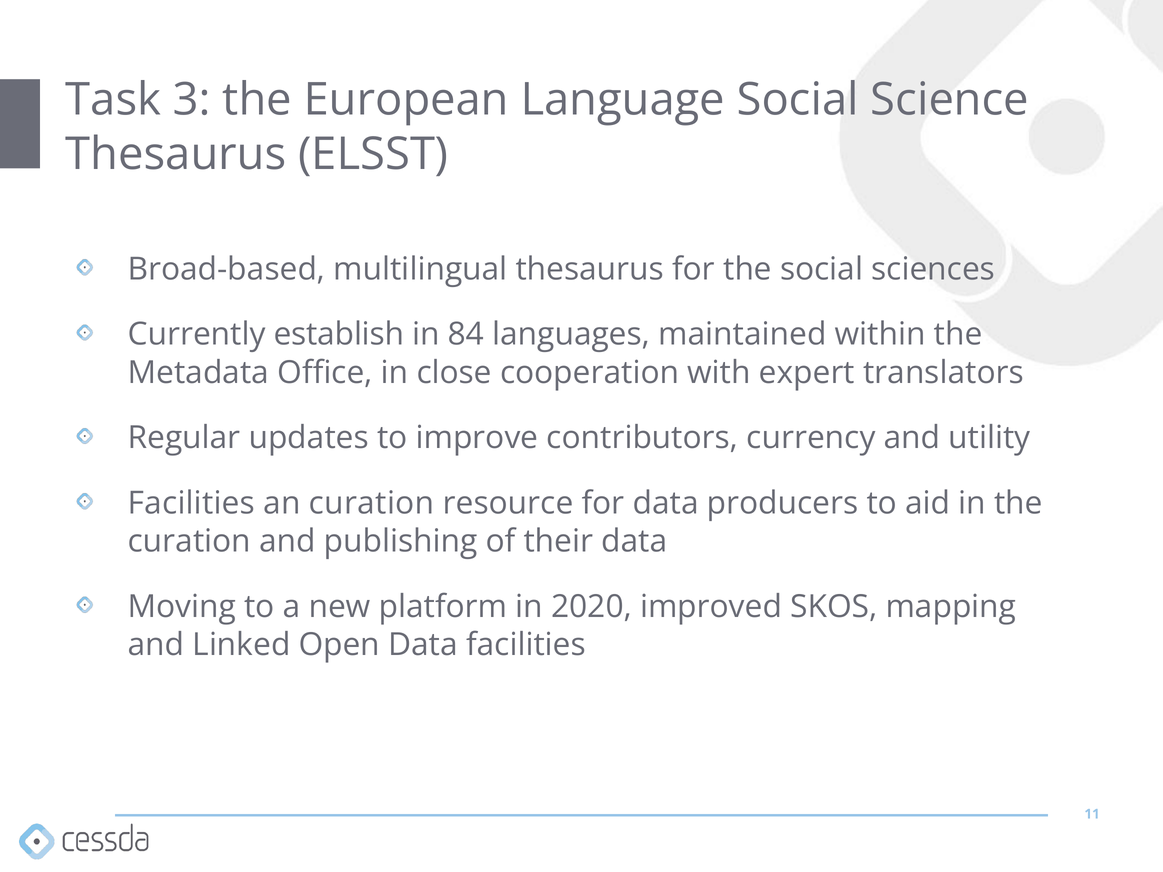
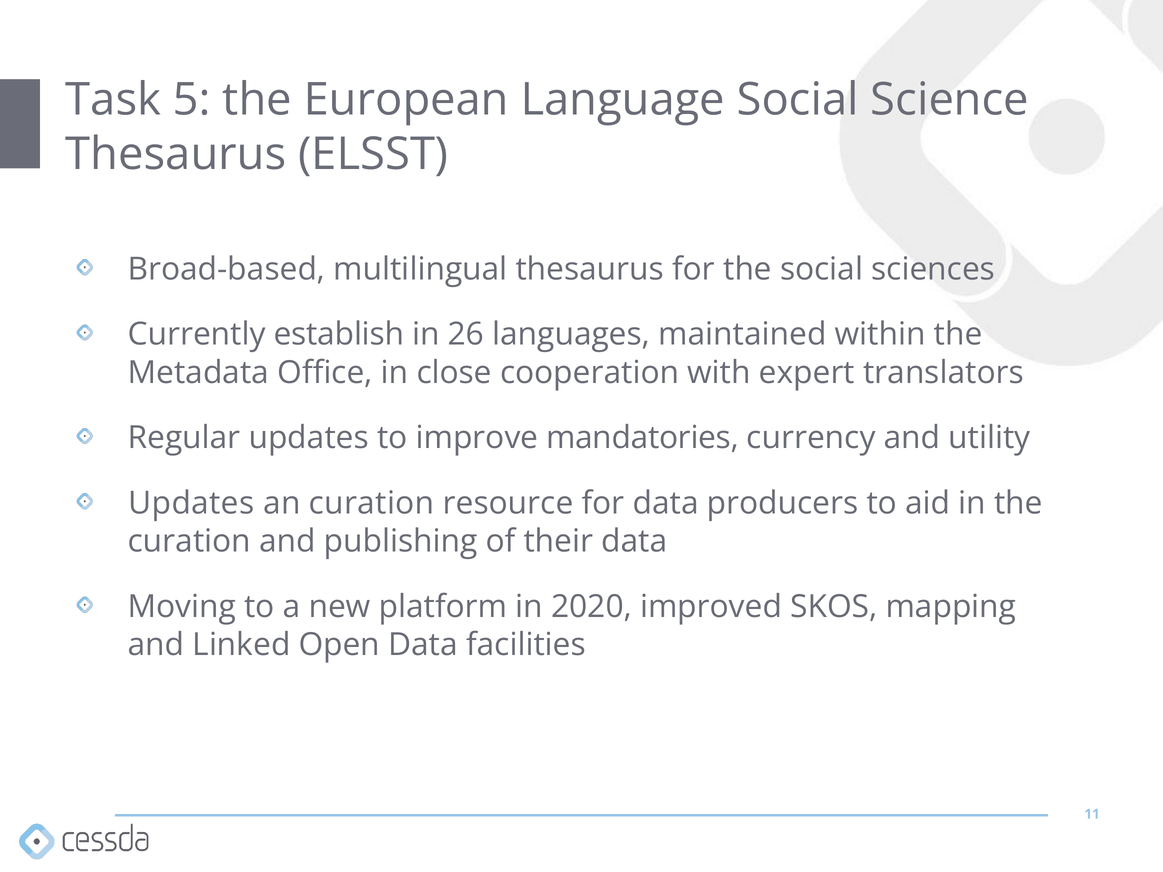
3: 3 -> 5 (192, 100)
84: 84 -> 26 (466, 335)
contributors: contributors -> mandatories (642, 438)
Facilities: Facilities -> Updates (191, 503)
